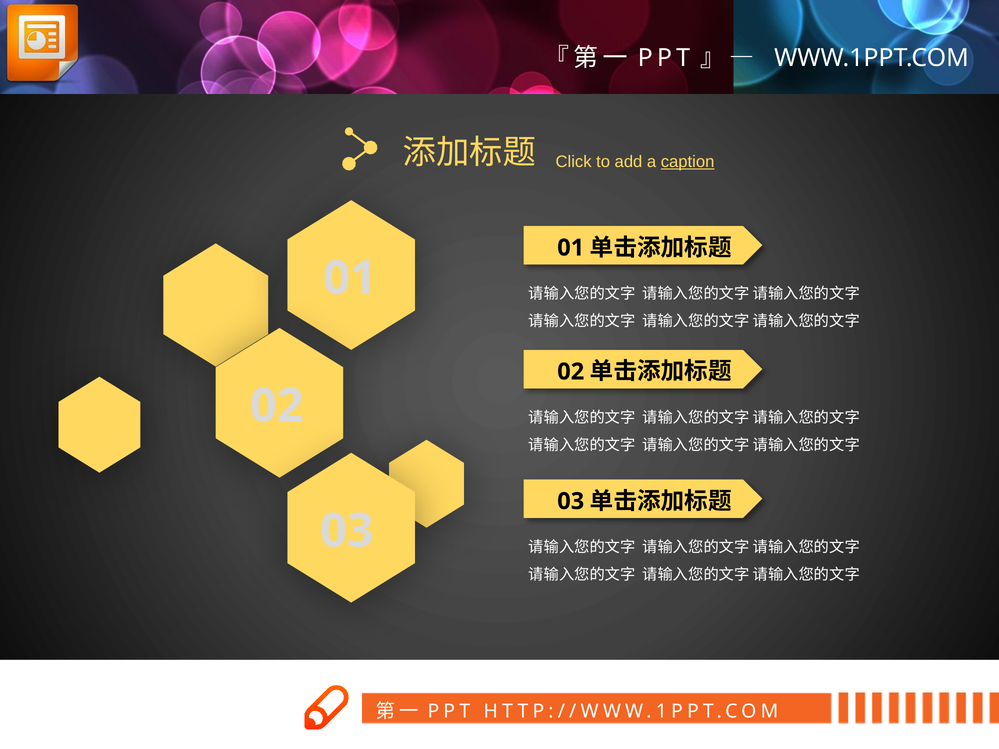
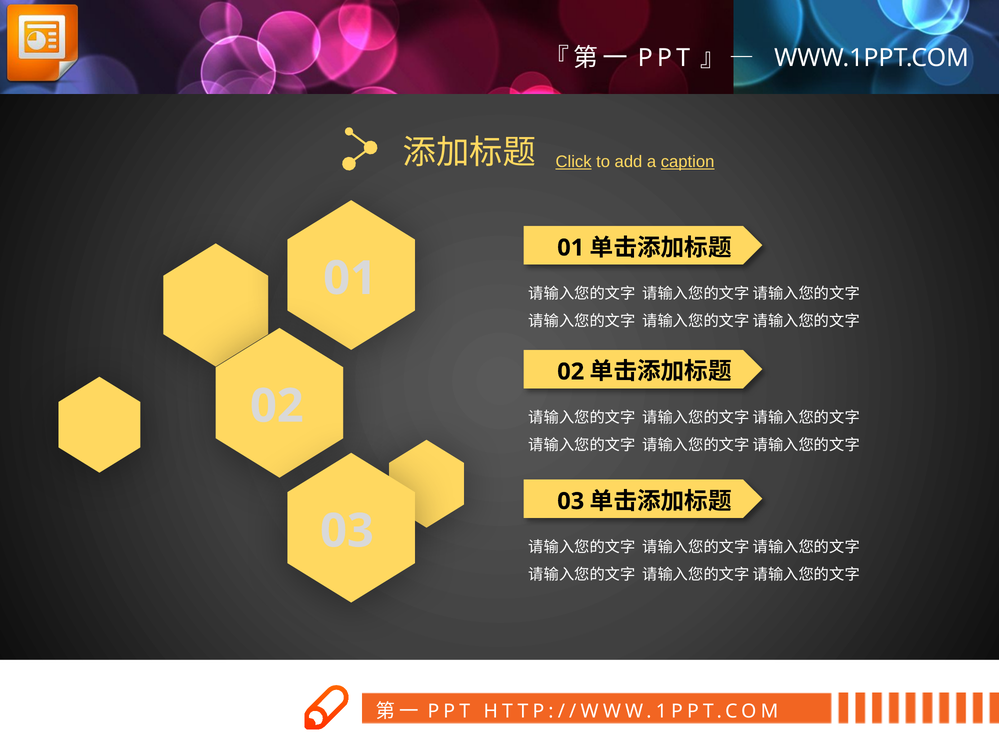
Click underline: none -> present (574, 162)
